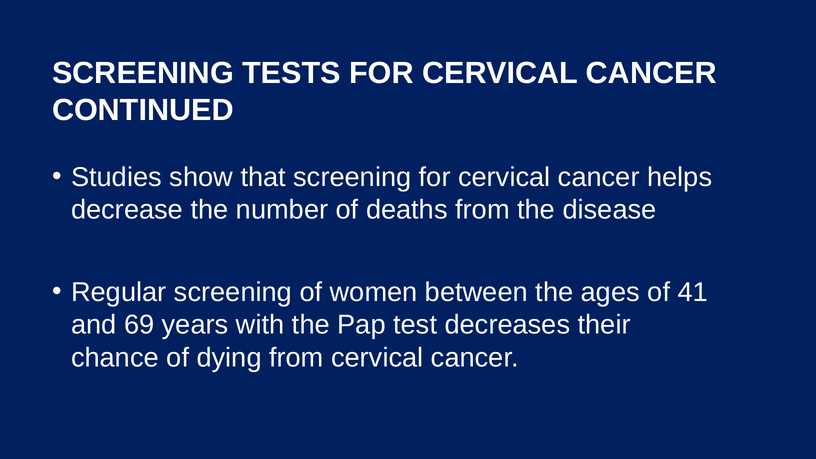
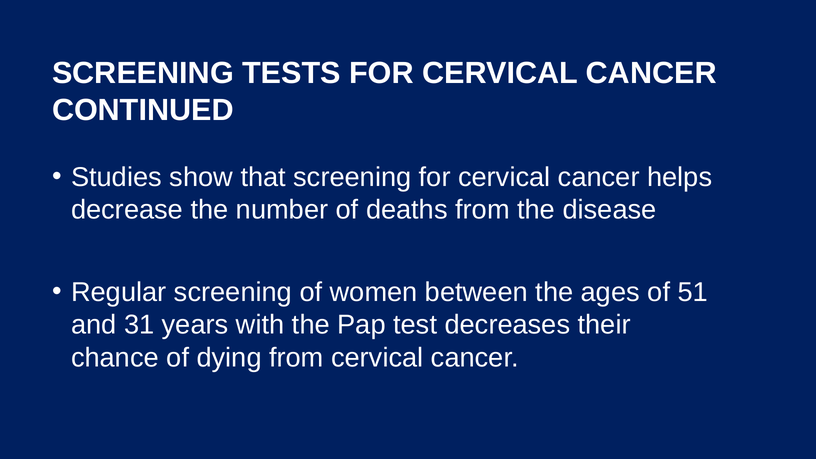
41: 41 -> 51 (693, 292)
69: 69 -> 31 (139, 325)
